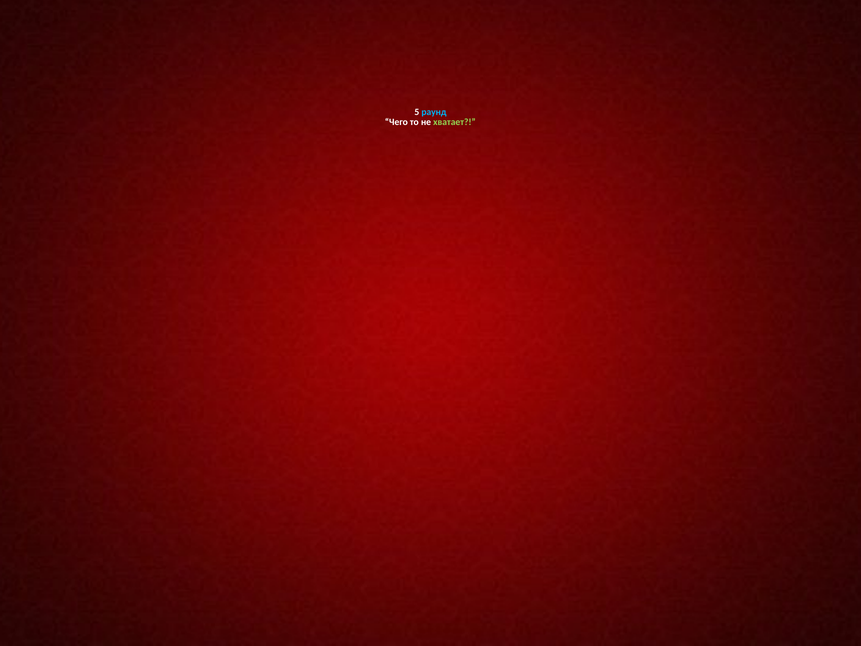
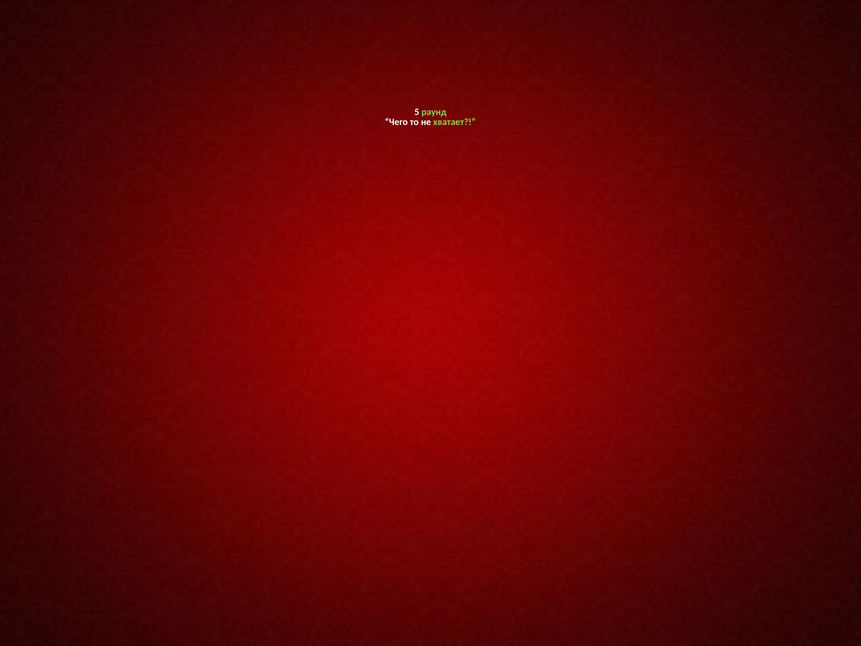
раунд colour: light blue -> light green (434, 112)
